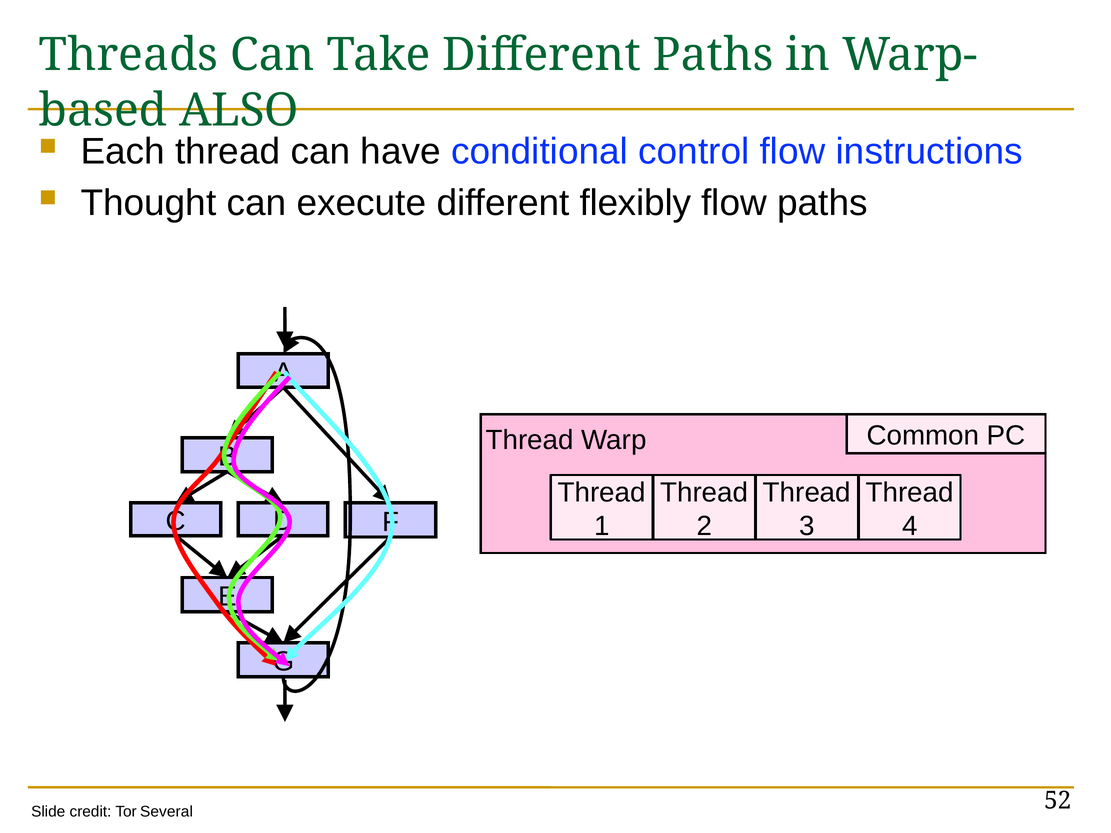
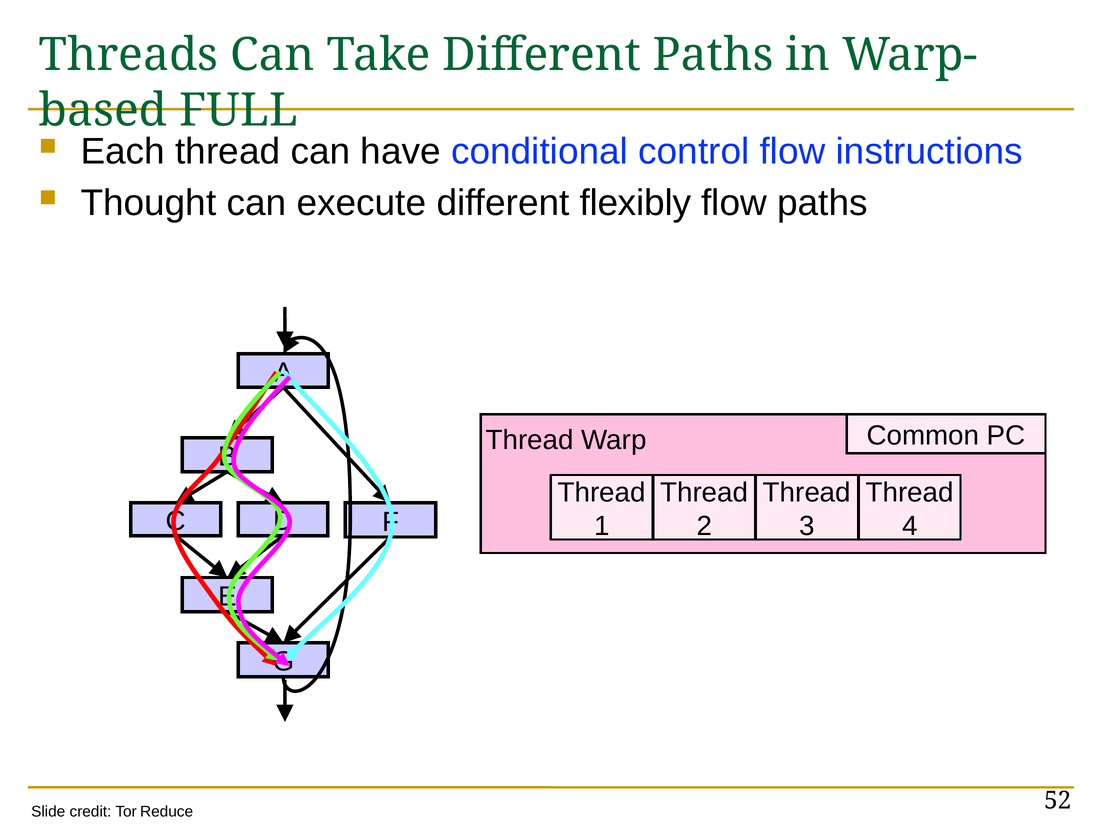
ALSO: ALSO -> FULL (239, 111)
Several: Several -> Reduce (167, 812)
